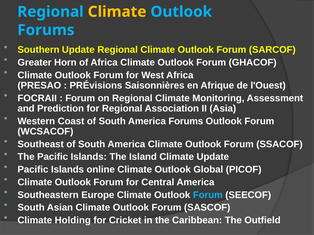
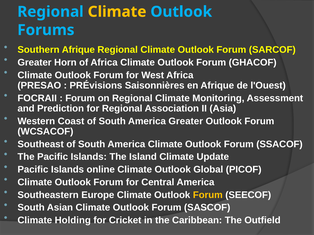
Southern Update: Update -> Afrique (78, 50)
America Forums: Forums -> Greater (186, 121)
Forum colour: light blue -> yellow (208, 195)
